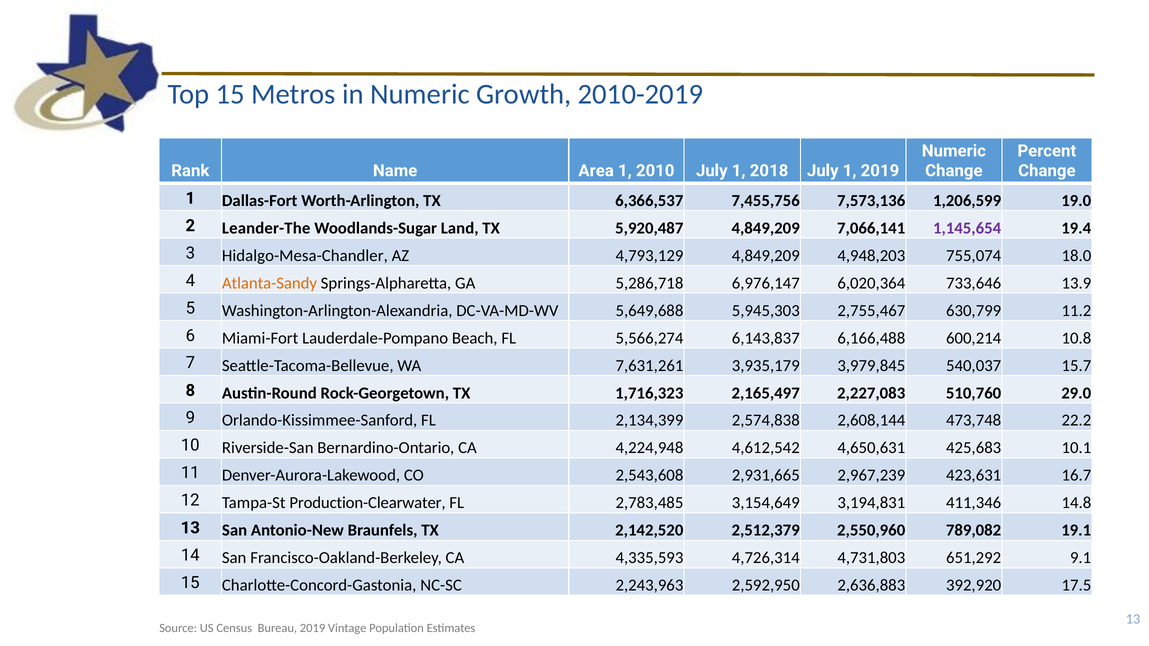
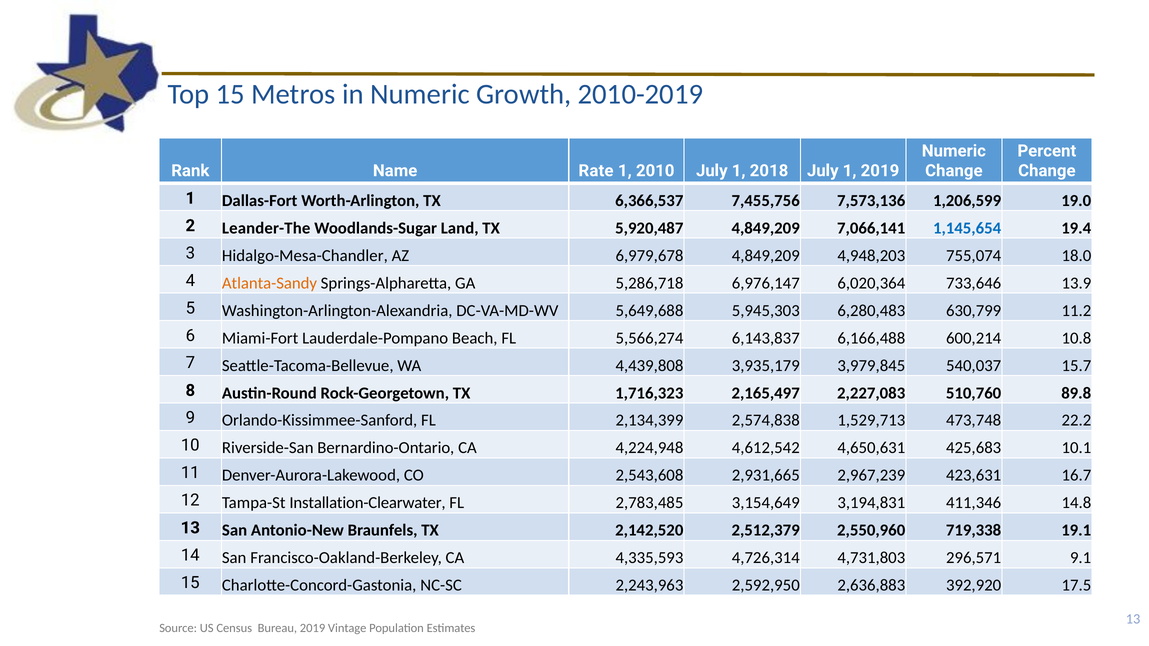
Area: Area -> Rate (596, 171)
1,145,654 colour: purple -> blue (967, 228)
4,793,129: 4,793,129 -> 6,979,678 (649, 256)
2,755,467: 2,755,467 -> 6,280,483 (871, 311)
7,631,261: 7,631,261 -> 4,439,808 (649, 366)
29.0: 29.0 -> 89.8 (1076, 393)
2,608,144: 2,608,144 -> 1,529,713 (871, 421)
Production-Clearwater: Production-Clearwater -> Installation-Clearwater (368, 503)
789,082: 789,082 -> 719,338 (974, 531)
651,292: 651,292 -> 296,571 (974, 558)
